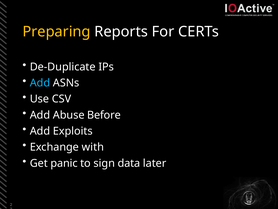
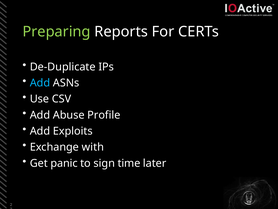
Preparing colour: yellow -> light green (57, 32)
Before: Before -> Profile (104, 115)
data: data -> time (129, 163)
